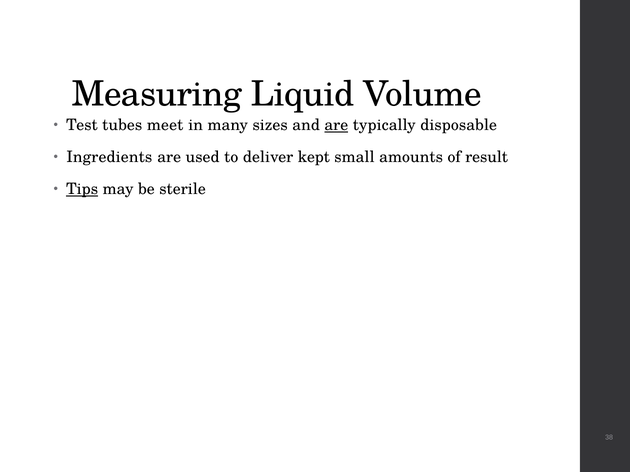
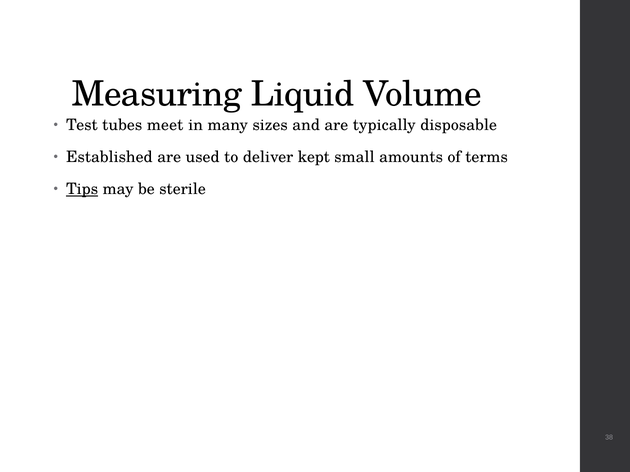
are underline: present -> none (336, 125)
Ingredients: Ingredients -> Established (109, 157)
result: result -> terms (487, 157)
